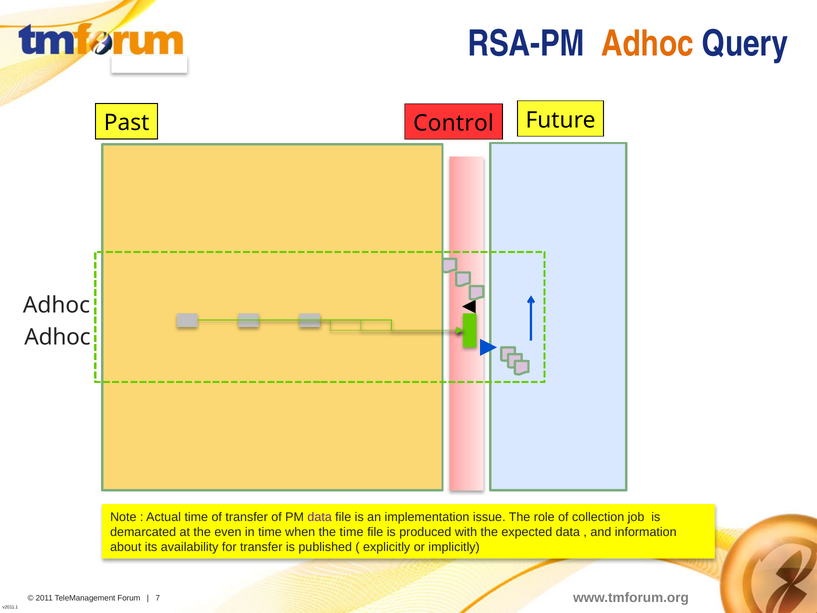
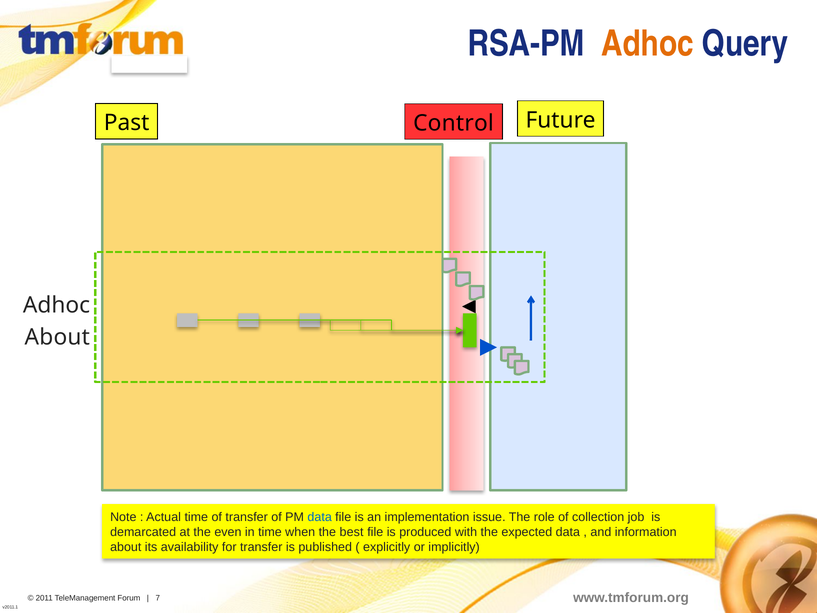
Adhoc: Adhoc -> About (57, 337)
data colour: purple -> blue (320, 517)
the time: time -> best (352, 532)
